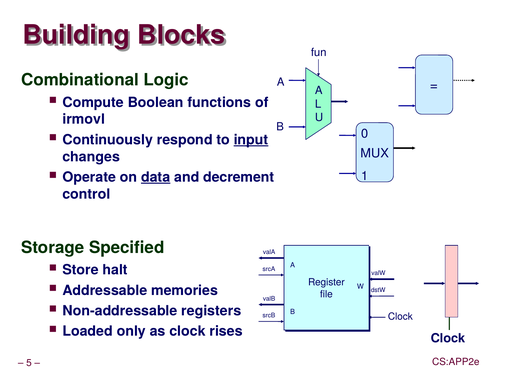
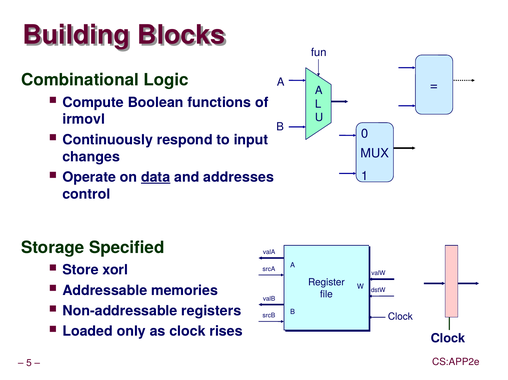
input underline: present -> none (251, 140)
decrement: decrement -> addresses (239, 178)
halt: halt -> xorl (115, 271)
